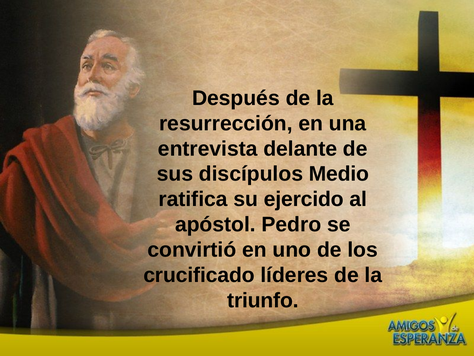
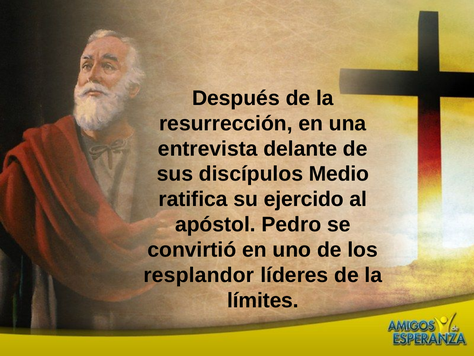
crucificado: crucificado -> resplandor (199, 275)
triunfo: triunfo -> límites (263, 300)
